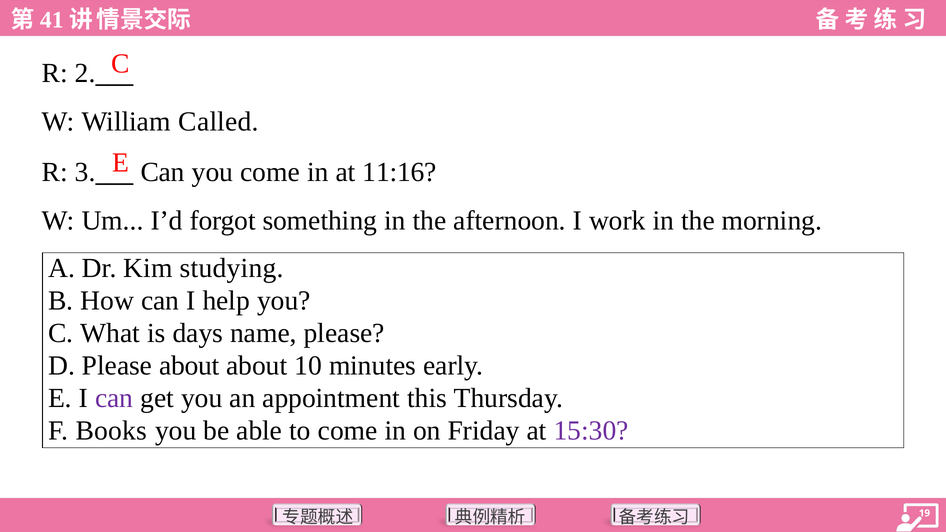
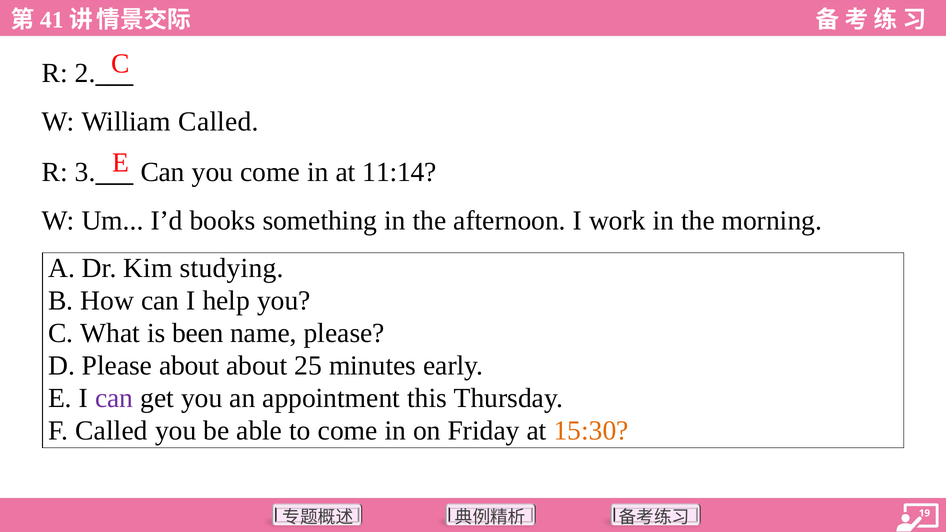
11:16: 11:16 -> 11:14 (399, 172)
forgot: forgot -> books (223, 221)
days: days -> been (198, 333)
10: 10 -> 25 (308, 366)
F Books: Books -> Called (111, 431)
15:30 colour: purple -> orange (591, 431)
